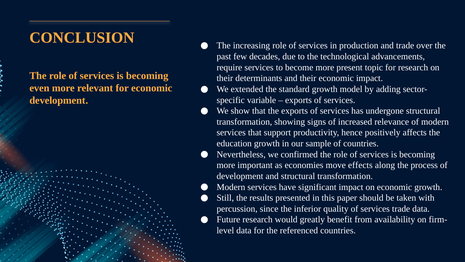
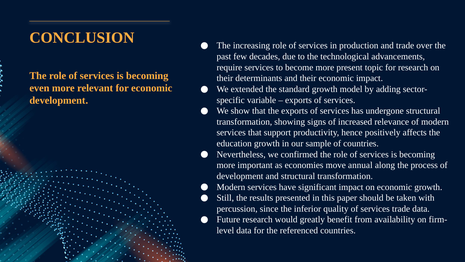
effects: effects -> annual (360, 165)
